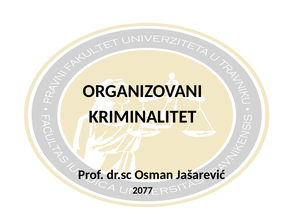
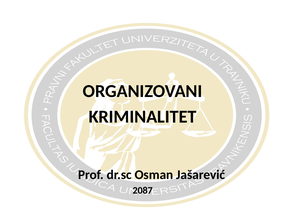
2077: 2077 -> 2087 (143, 190)
